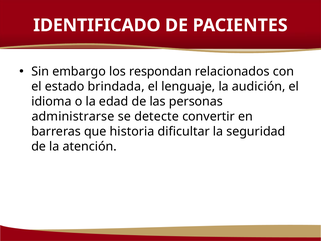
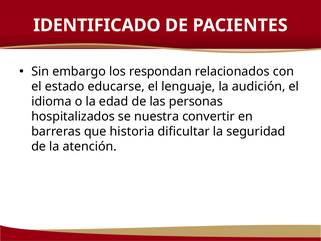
brindada: brindada -> educarse (116, 86)
administrarse: administrarse -> hospitalizados (73, 116)
detecte: detecte -> nuestra (157, 116)
